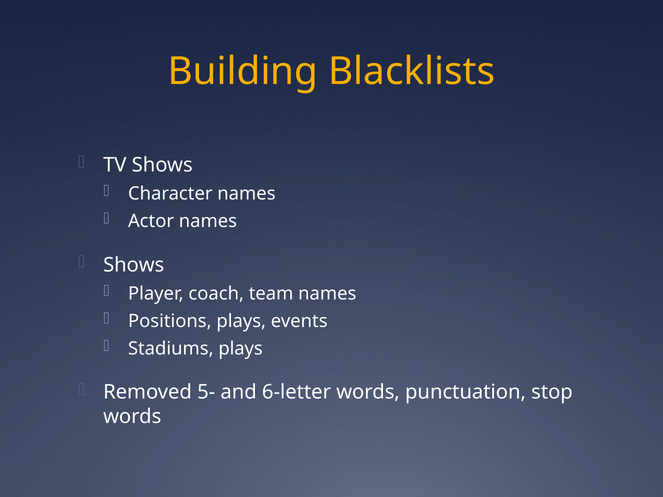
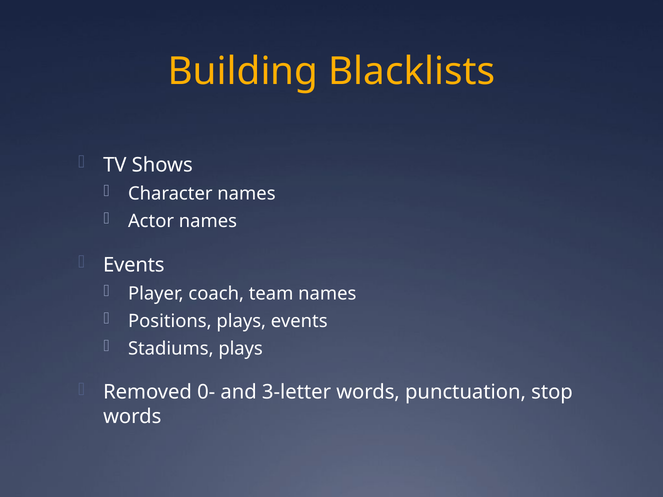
Shows: Shows -> Events (134, 265)
5-: 5- -> 0- (206, 392)
6-letter: 6-letter -> 3-letter (296, 392)
